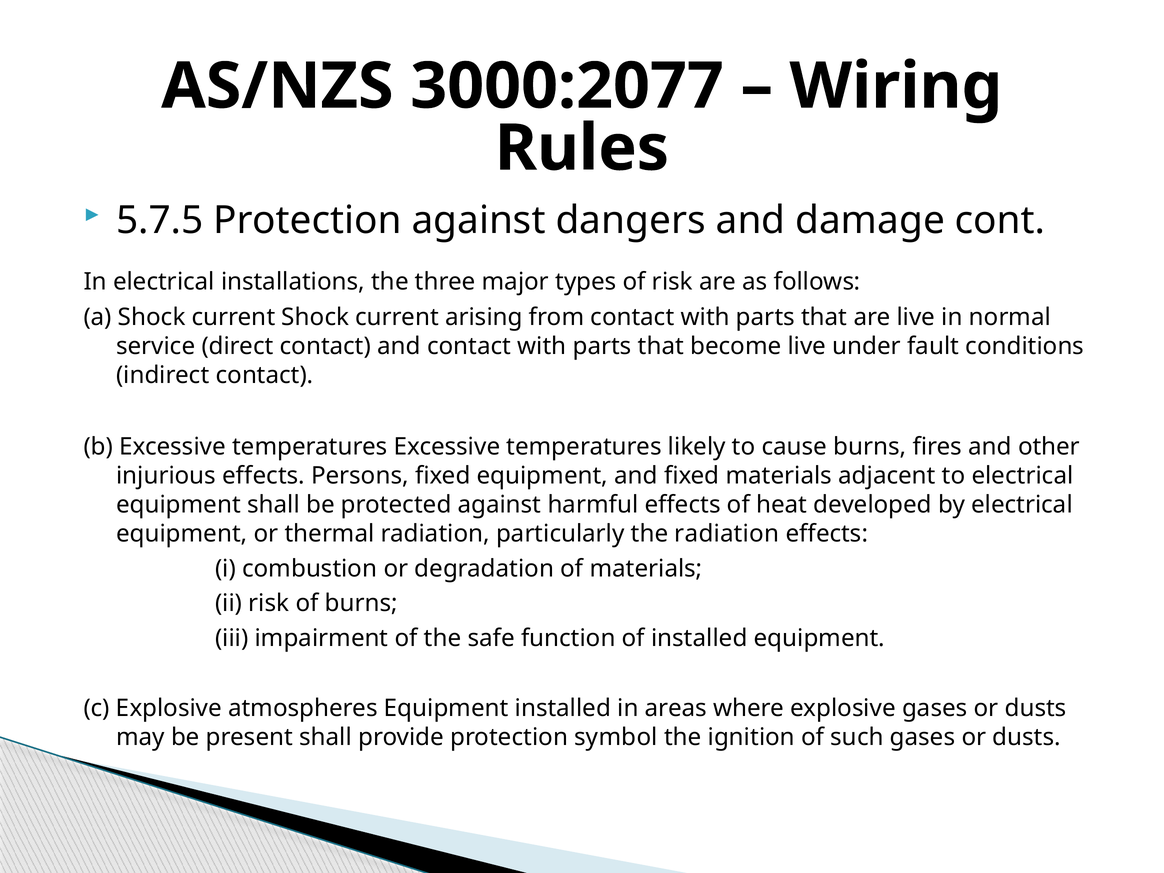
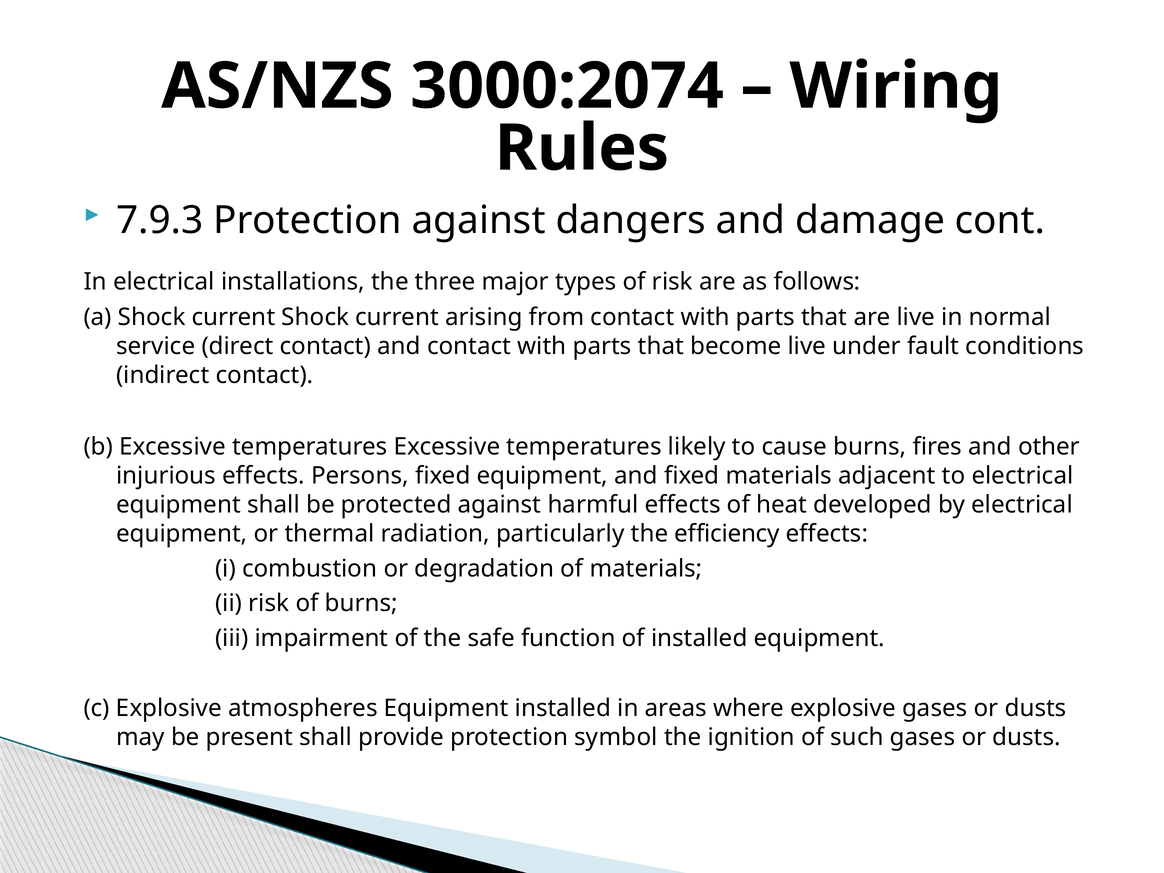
3000:2077: 3000:2077 -> 3000:2074 (567, 86)
5.7.5: 5.7.5 -> 7.9.3 (160, 220)
the radiation: radiation -> efficiency (727, 534)
